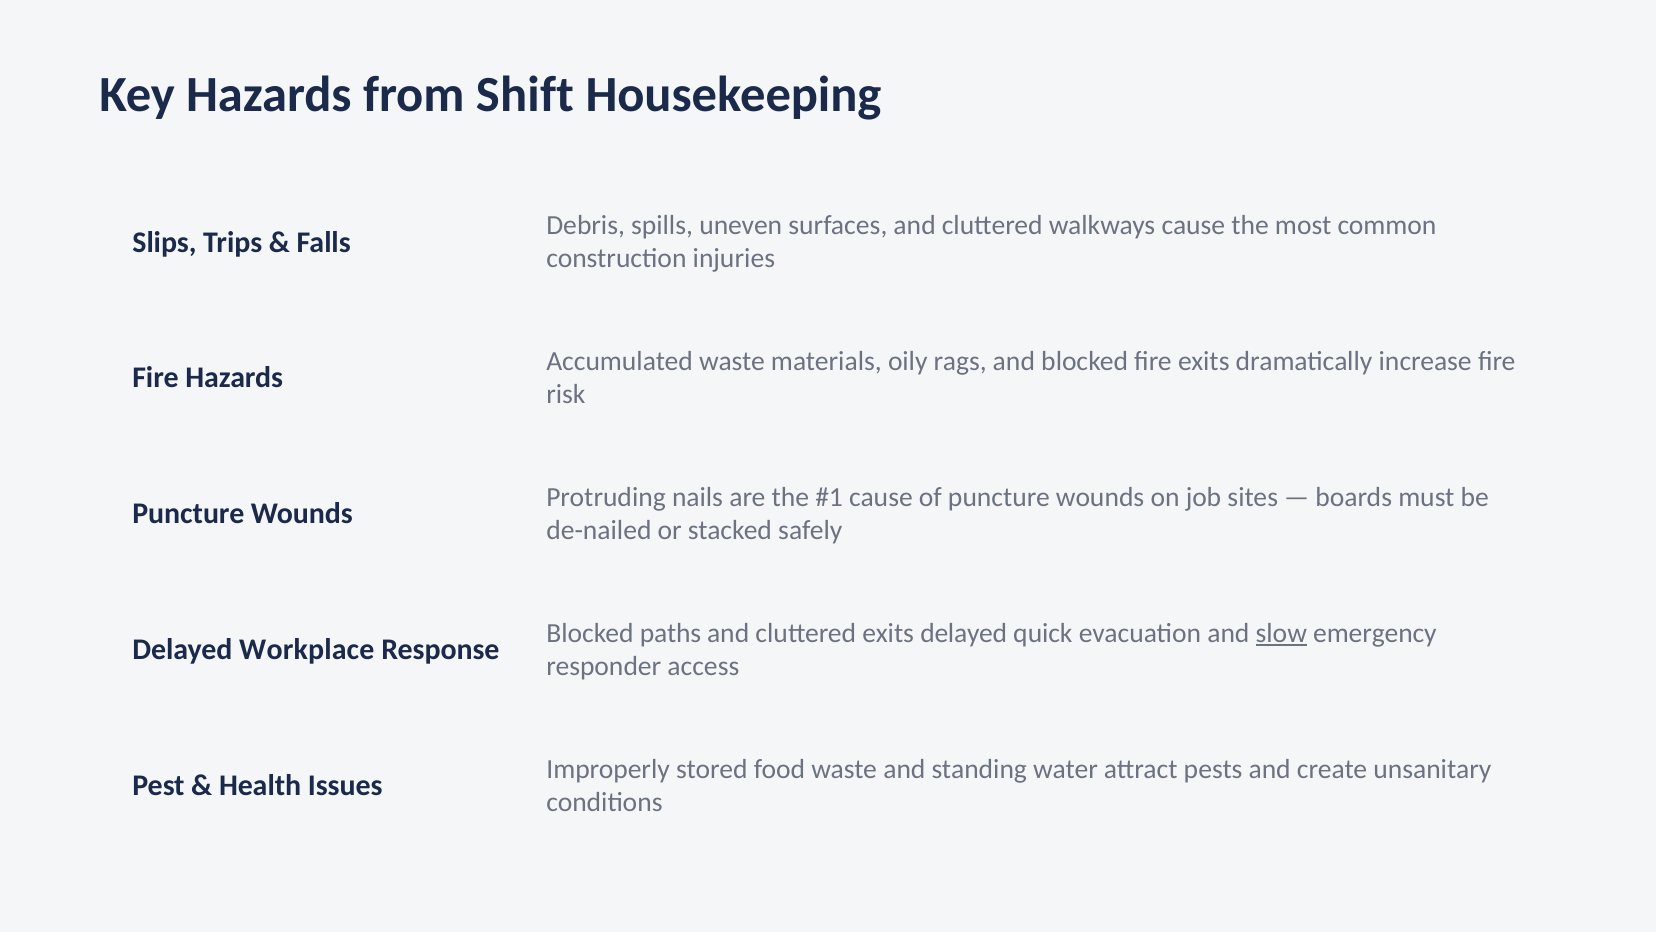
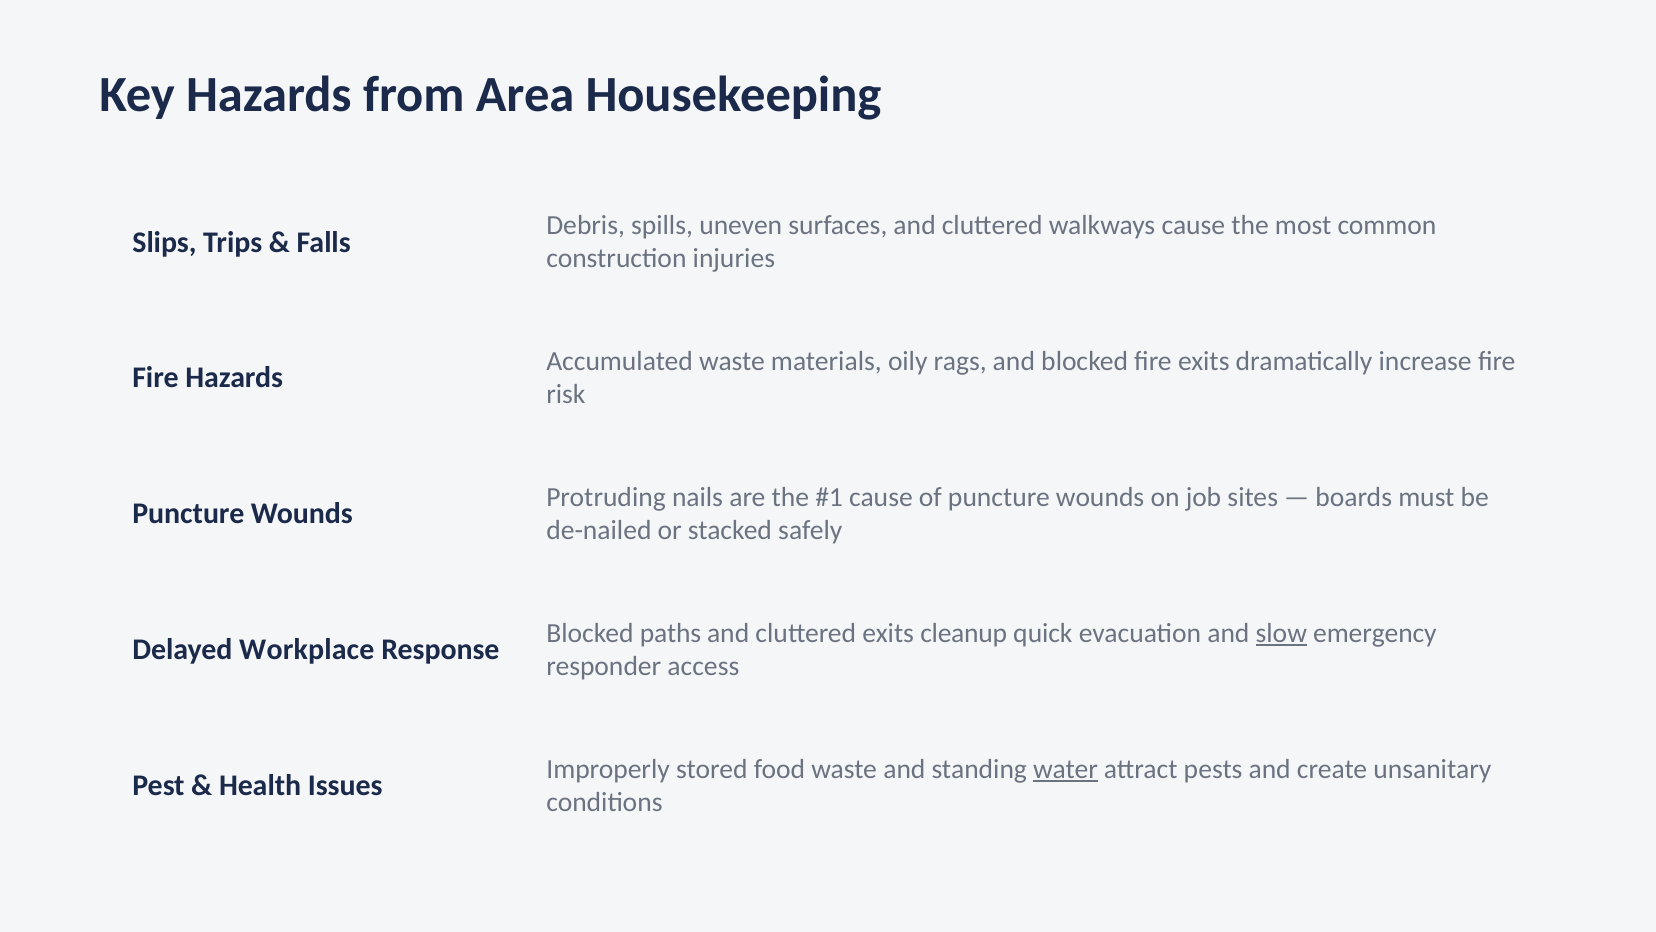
Shift: Shift -> Area (525, 95)
exits delayed: delayed -> cleanup (964, 633)
water underline: none -> present (1066, 769)
